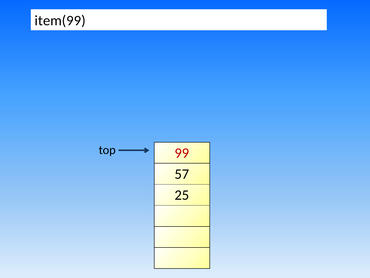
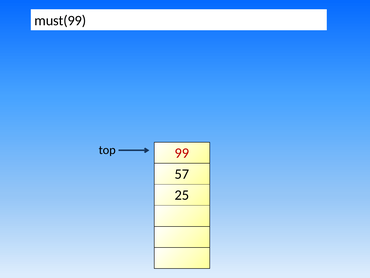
item(99: item(99 -> must(99 (60, 21)
